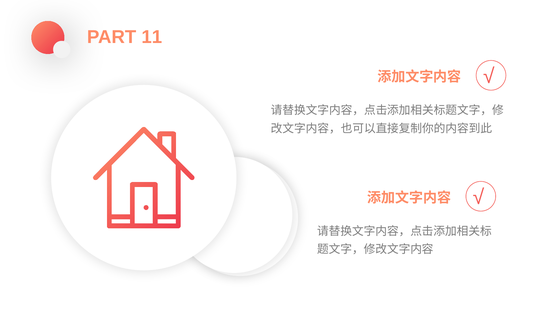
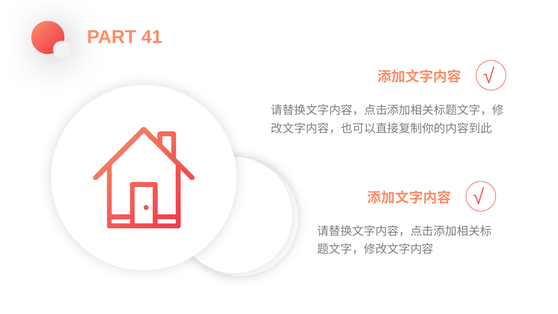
11: 11 -> 41 (152, 37)
